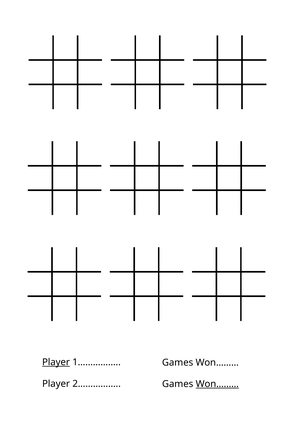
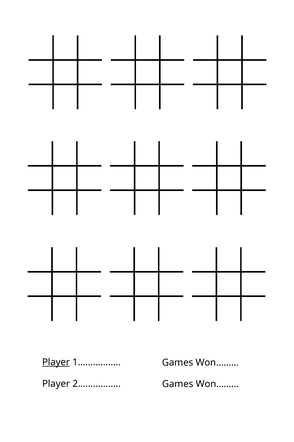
Won……… underline: present -> none (217, 383)
